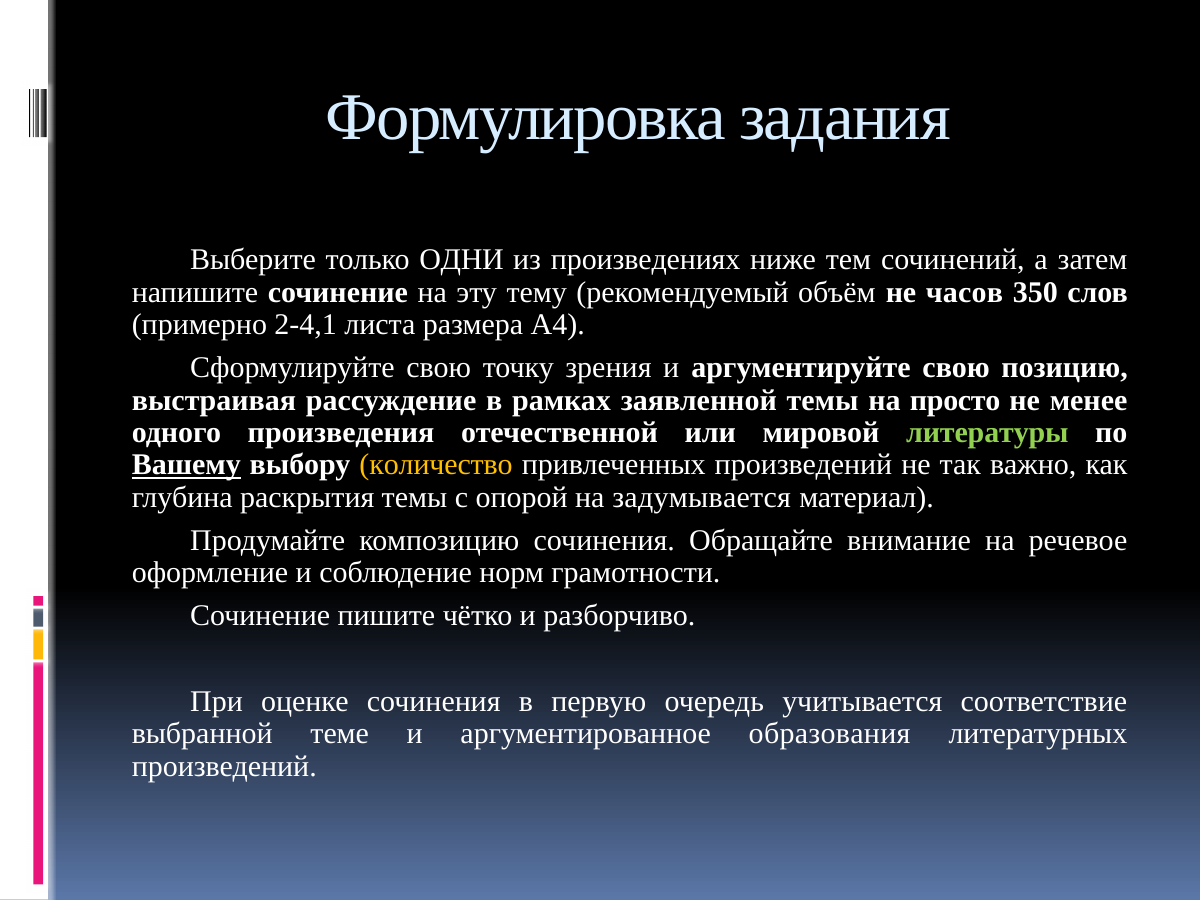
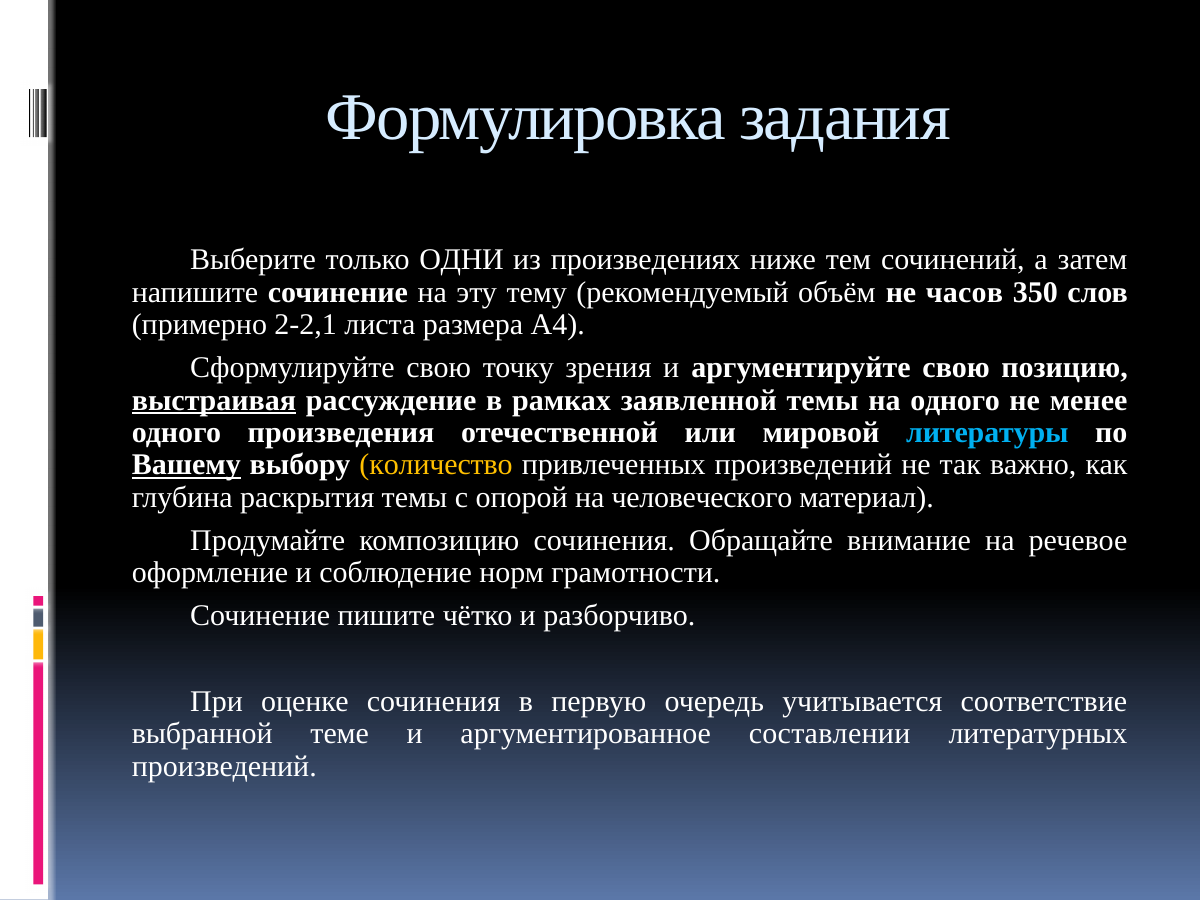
2-4,1: 2-4,1 -> 2-2,1 (306, 325)
выстраивая underline: none -> present (214, 400)
на просто: просто -> одного (955, 400)
литературы colour: light green -> light blue (987, 433)
задумывается: задумывается -> человеческого (702, 497)
образования: образования -> составлении (830, 734)
